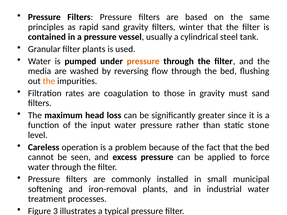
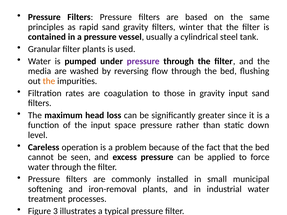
pressure colour: orange -> purple (143, 61)
gravity must: must -> input (238, 93)
input water: water -> space (125, 125)
stone: stone -> down (258, 125)
